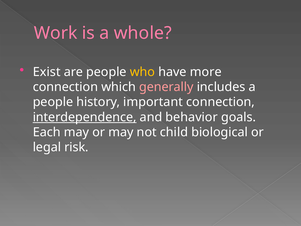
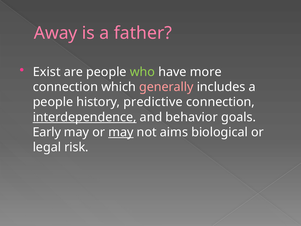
Work: Work -> Away (56, 33)
whole: whole -> father (143, 33)
who colour: yellow -> light green (142, 72)
important: important -> predictive (153, 102)
Each: Each -> Early (47, 132)
may underline: none -> present (121, 132)
child: child -> aims (174, 132)
